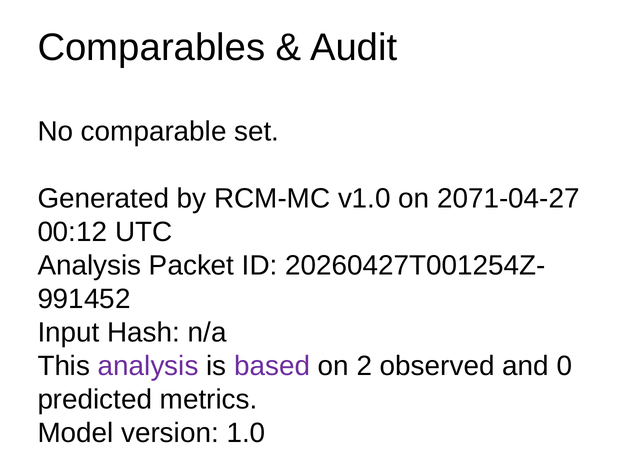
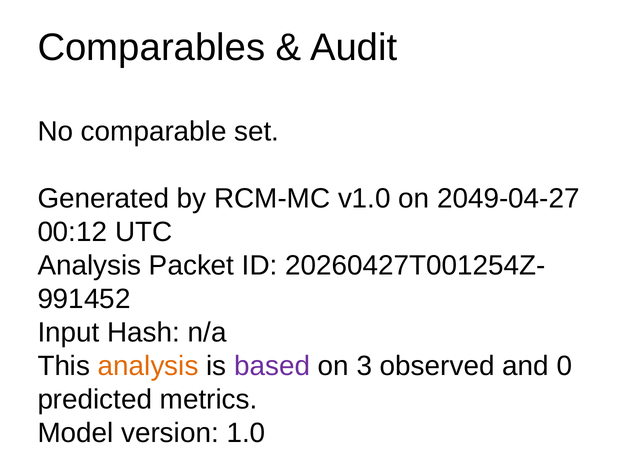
2071-04-27: 2071-04-27 -> 2049-04-27 (508, 198)
analysis colour: purple -> orange (148, 366)
2: 2 -> 3 (364, 366)
